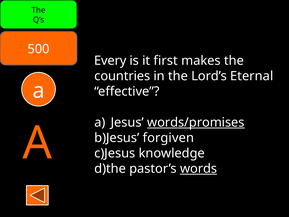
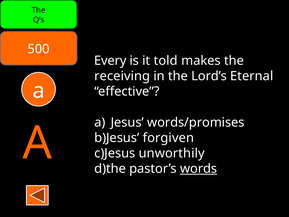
first: first -> told (166, 61)
countries: countries -> receiving (122, 76)
words/promises underline: present -> none (196, 122)
knowledge: knowledge -> unworthily (172, 153)
